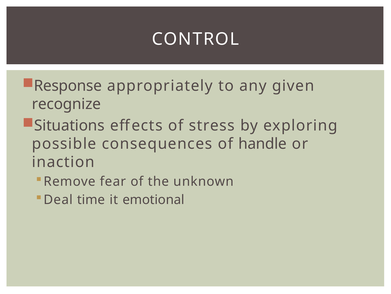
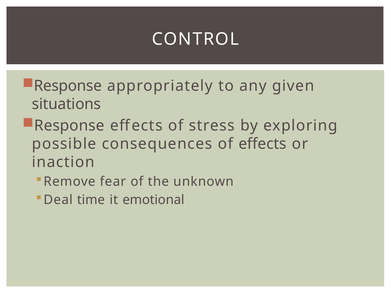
recognize: recognize -> situations (66, 104)
Situations: Situations -> Response (69, 125)
of handle: handle -> effects (262, 143)
